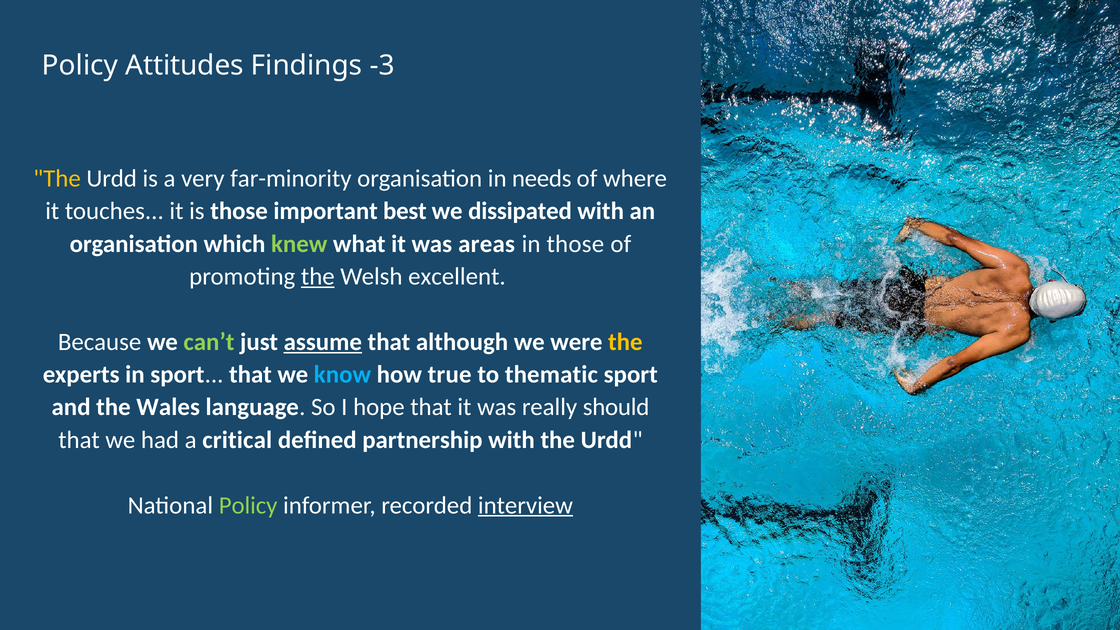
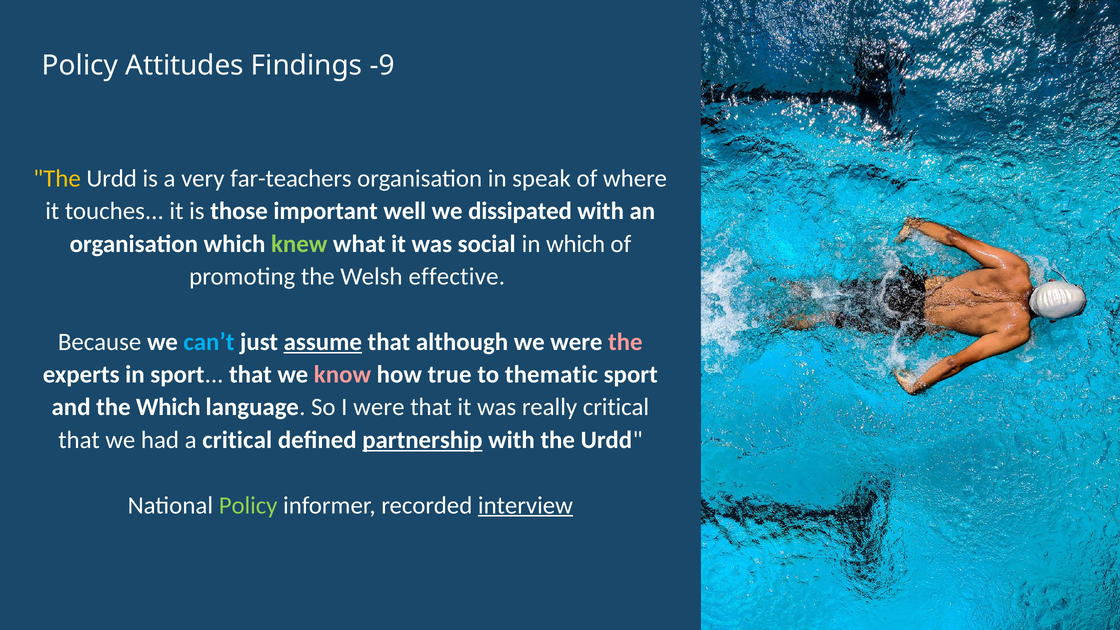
-3: -3 -> -9 (382, 66)
far-minority: far-minority -> far-teachers (291, 179)
needs: needs -> speak (542, 179)
best: best -> well (405, 211)
areas: areas -> social (487, 244)
in those: those -> which (576, 244)
the underline: present -> none (318, 277)
excellent: excellent -> effective (457, 277)
can’t colour: light green -> light blue (209, 342)
the colour: yellow -> pink (625, 342)
know colour: light blue -> pink (342, 375)
the Wales: Wales -> Which (168, 407)
I hope: hope -> were (379, 407)
really should: should -> critical (616, 407)
partnership underline: none -> present (422, 440)
